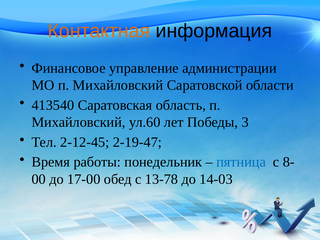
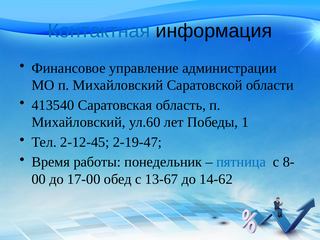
Контактная colour: orange -> blue (99, 31)
3: 3 -> 1 (245, 122)
13-78: 13-78 -> 13-67 (161, 179)
14-03: 14-03 -> 14-62 (216, 179)
